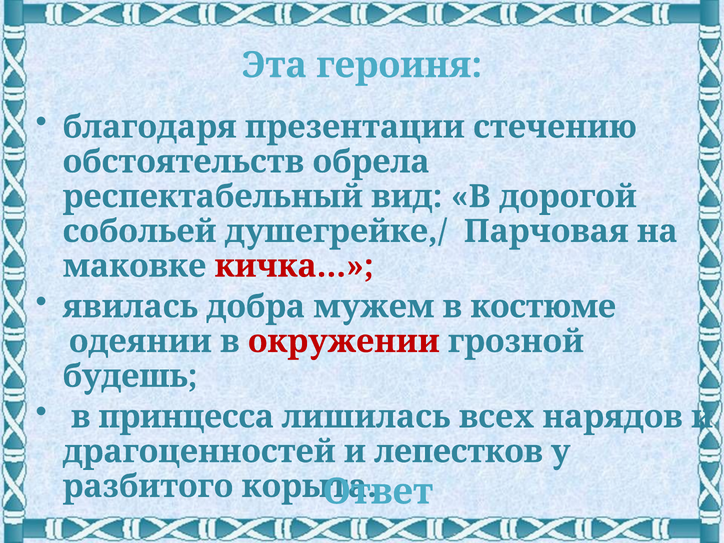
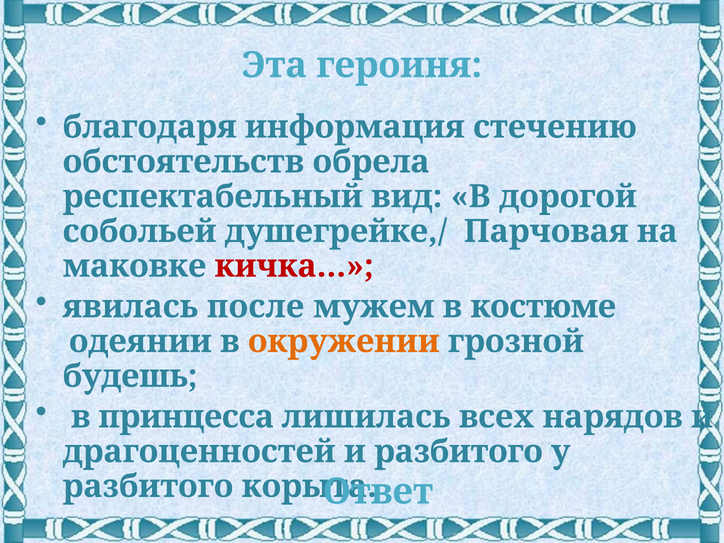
презентации: презентации -> информация (355, 127)
добра: добра -> после (256, 307)
окружении colour: red -> orange (344, 341)
и лепестков: лепестков -> разбитого (459, 452)
